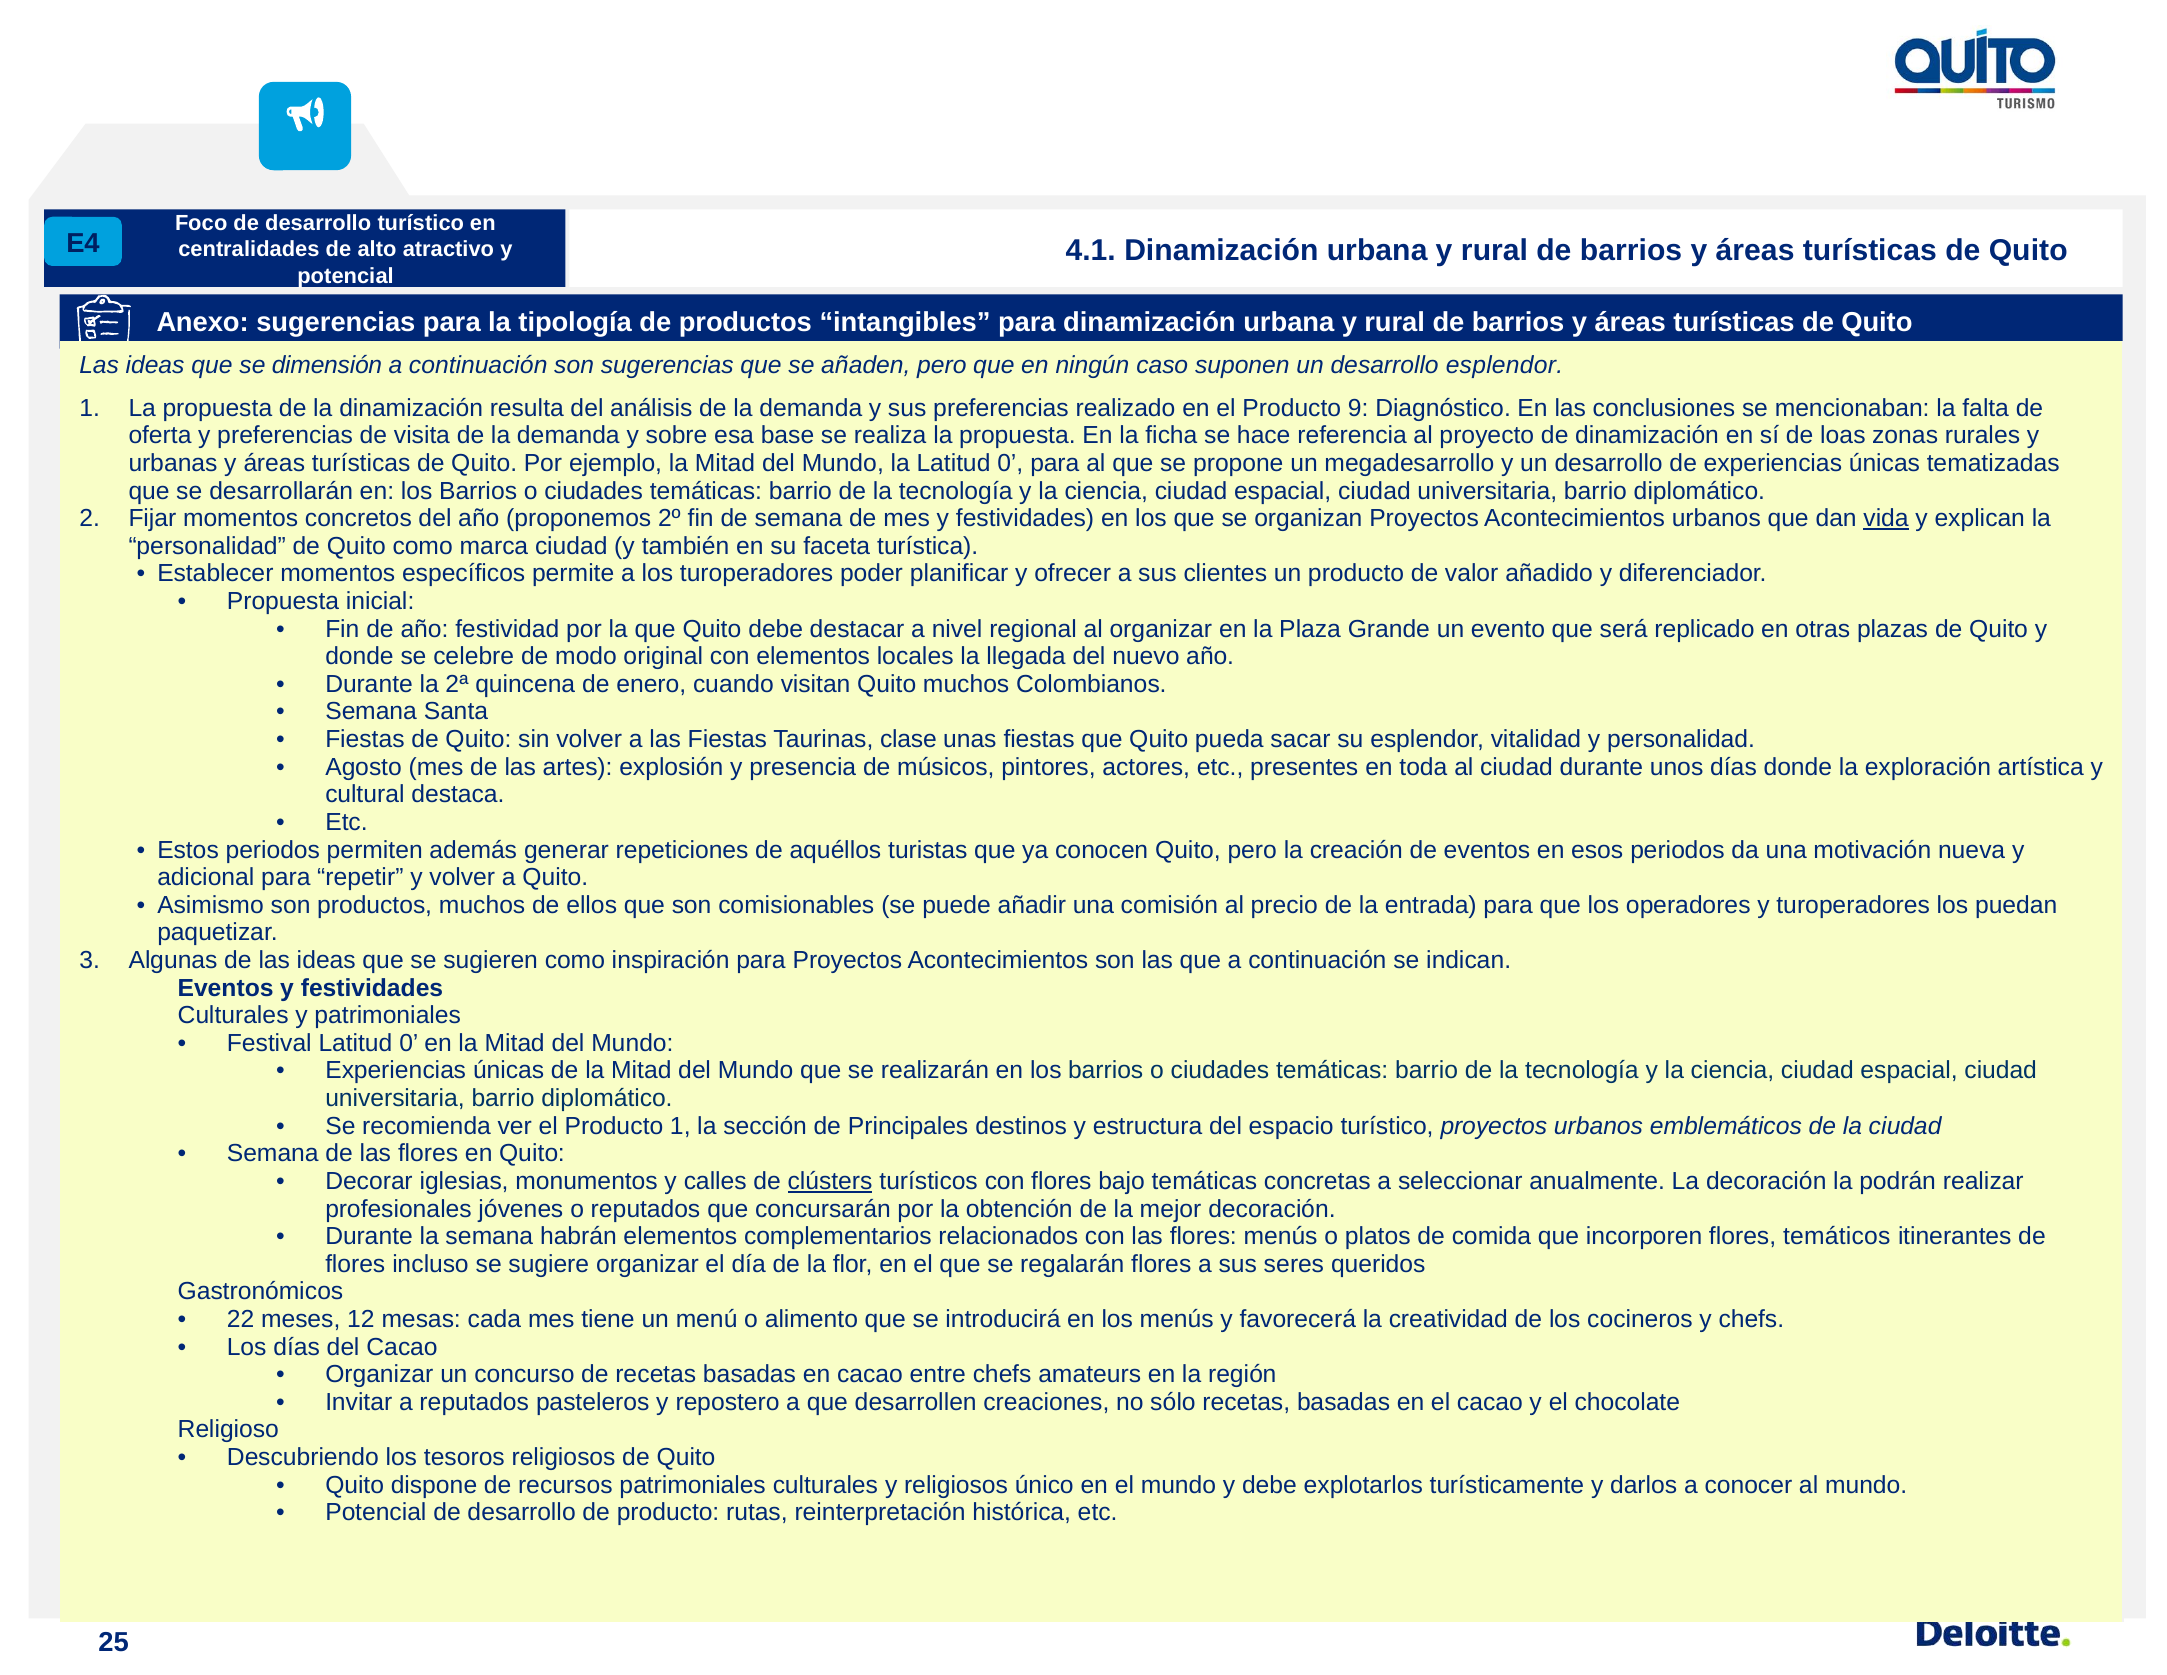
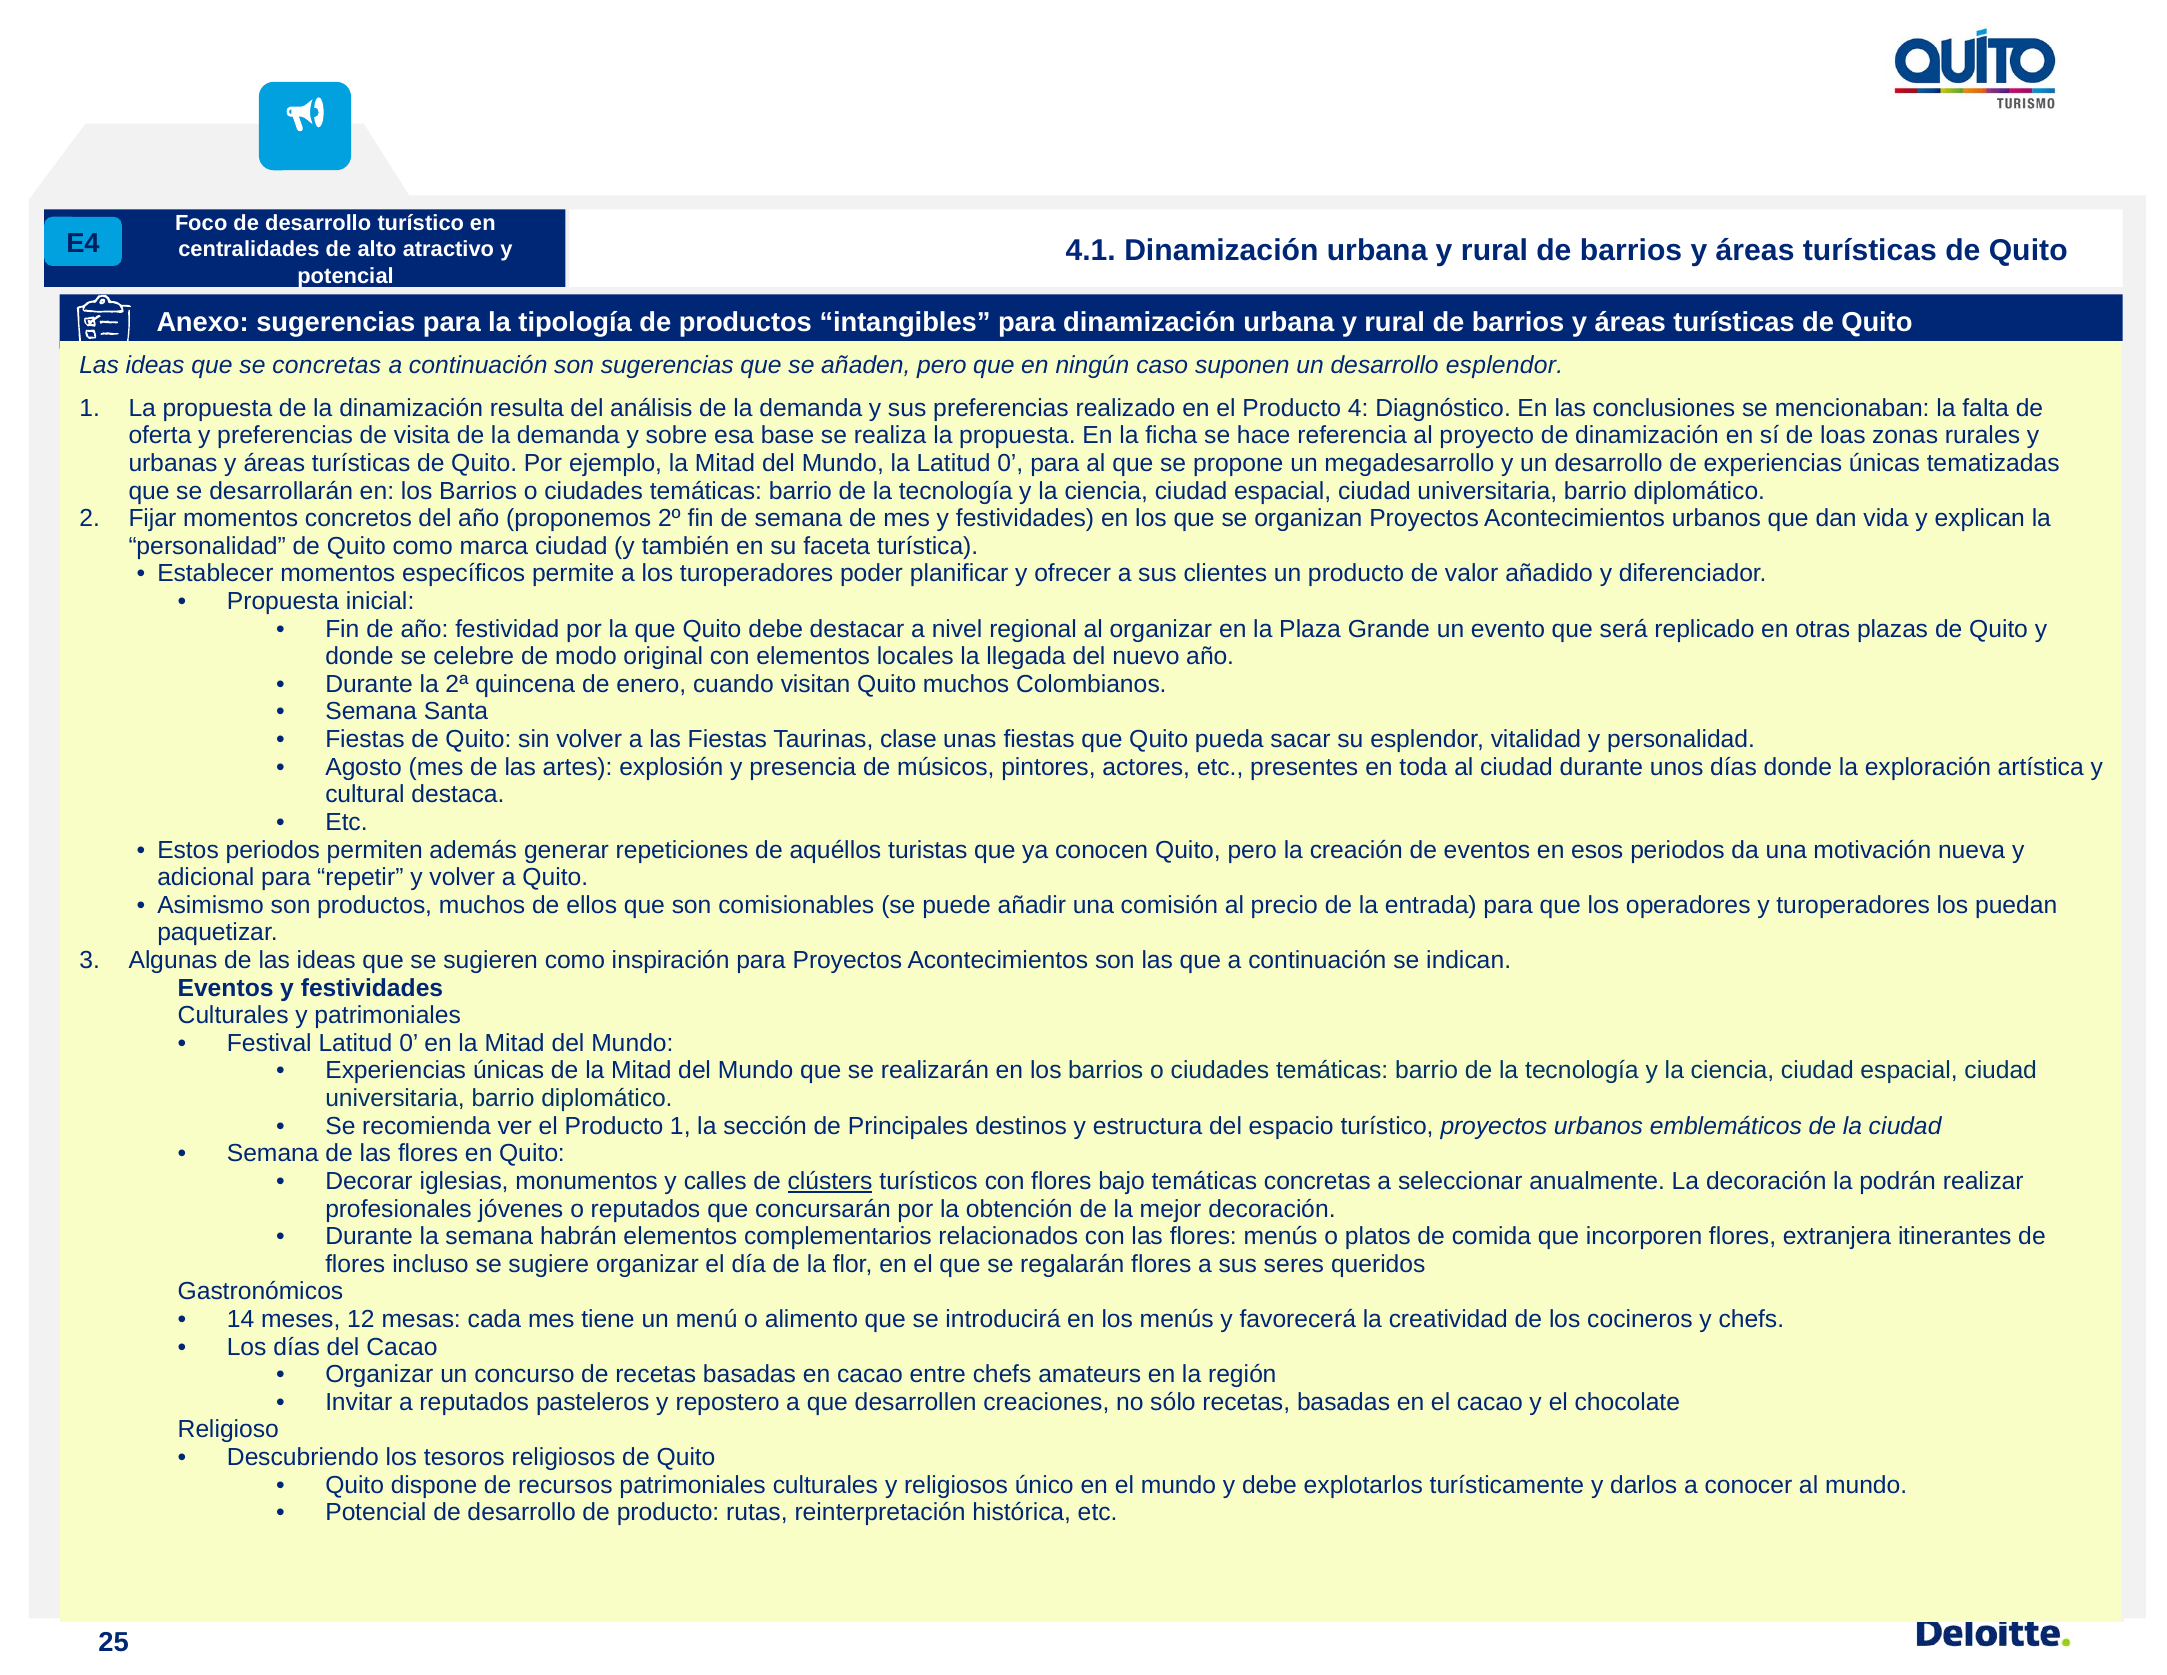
se dimensión: dimensión -> concretas (327, 365)
9: 9 -> 4 (1358, 408)
vida underline: present -> none (1886, 518)
temáticos: temáticos -> extranjera (1837, 1236)
22: 22 -> 14 (241, 1319)
